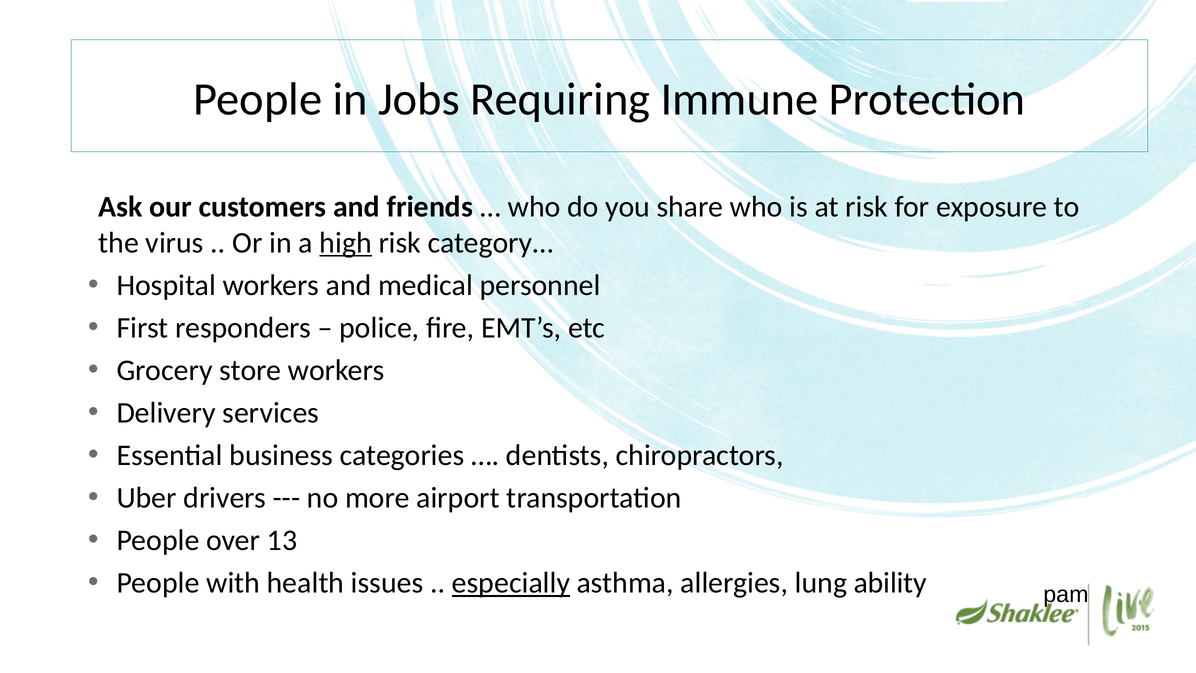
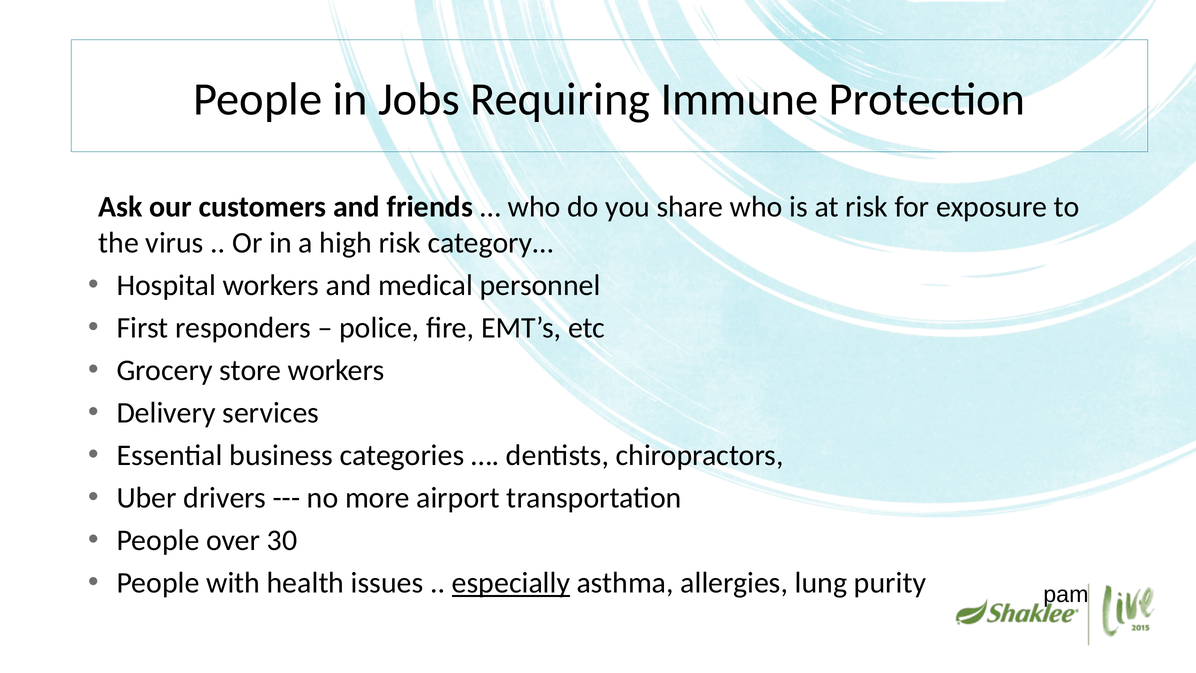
high underline: present -> none (346, 243)
13: 13 -> 30 (282, 540)
ability: ability -> purity (890, 583)
